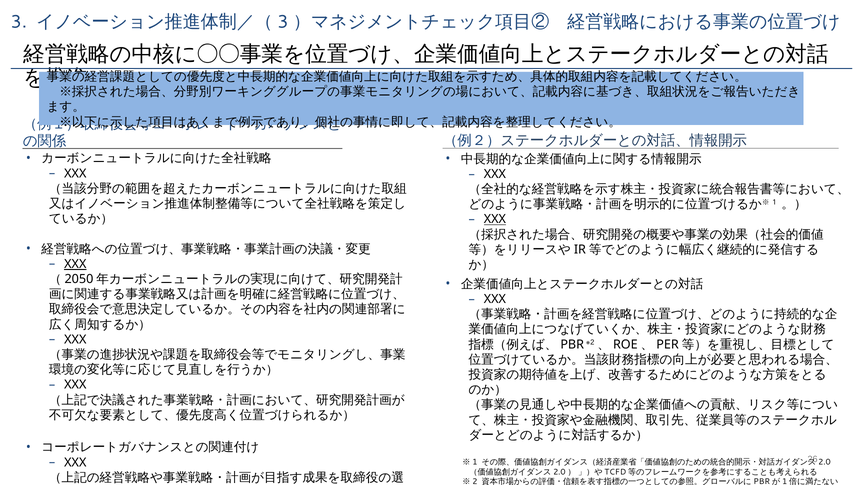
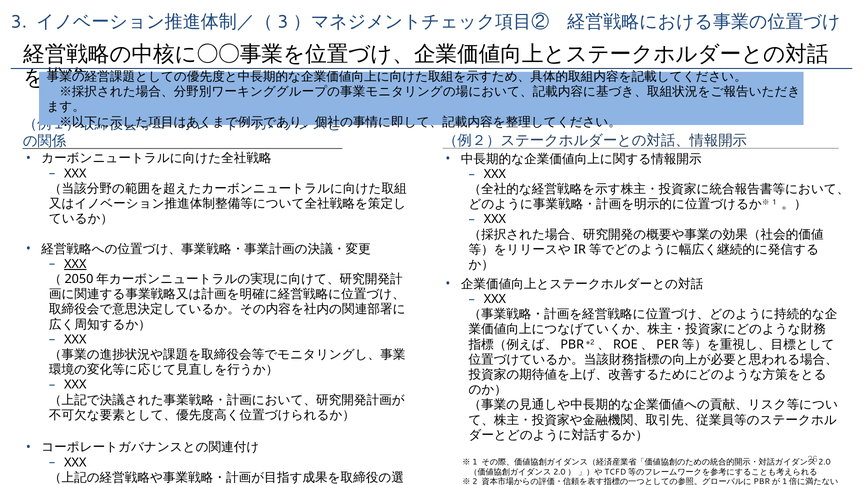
XXX underline: present -> none (495, 220)
